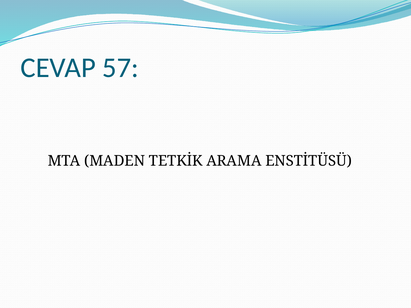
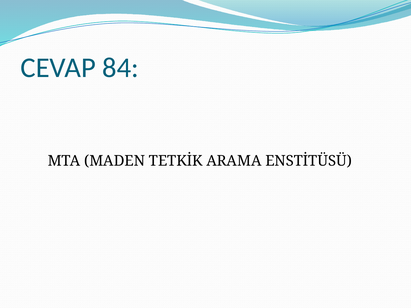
57: 57 -> 84 (121, 68)
